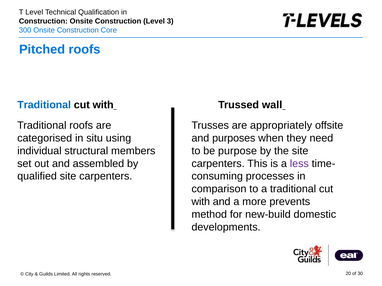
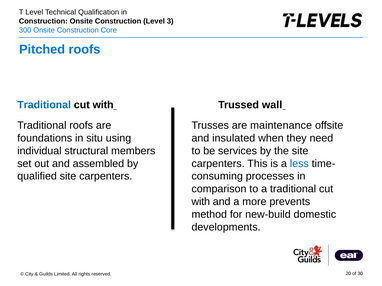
appropriately: appropriately -> maintenance (281, 126)
categorised: categorised -> foundations (45, 138)
purposes: purposes -> insulated (234, 138)
purpose: purpose -> services (238, 151)
less colour: purple -> blue (299, 164)
